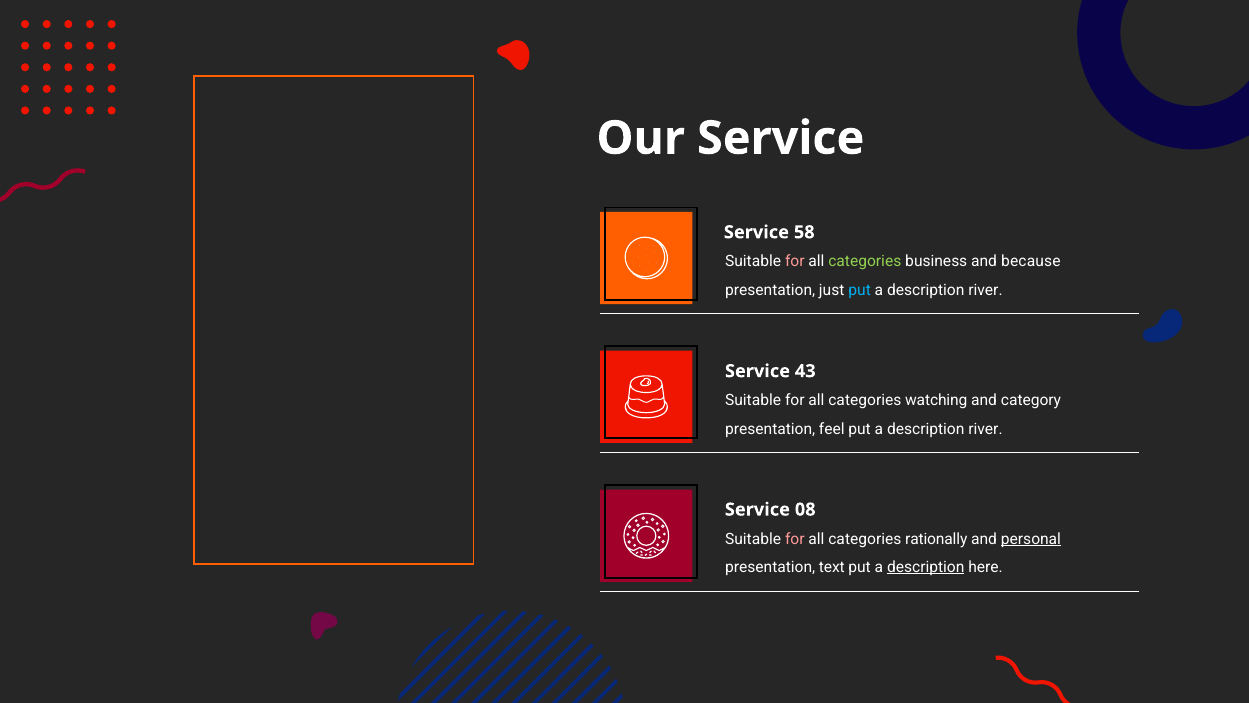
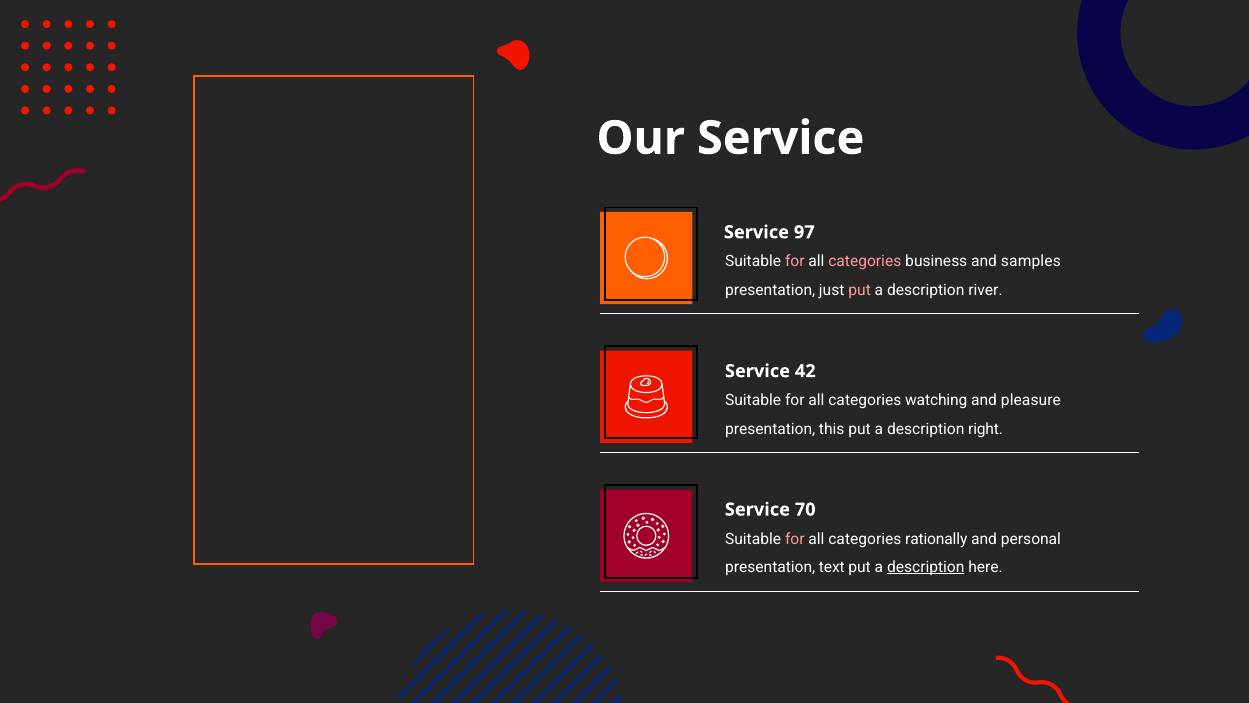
58: 58 -> 97 (804, 232)
categories colour: light green -> pink (865, 262)
because: because -> samples (1031, 262)
put colour: light blue -> pink (860, 290)
43: 43 -> 42 (805, 371)
category: category -> pleasure (1031, 400)
feel: feel -> this (832, 429)
river: river -> right (986, 429)
08: 08 -> 70 (805, 509)
personal underline: present -> none (1031, 539)
